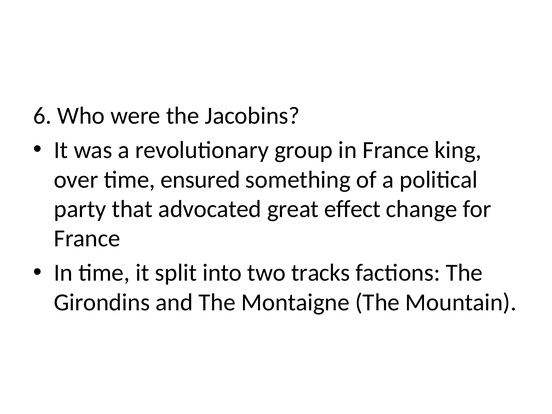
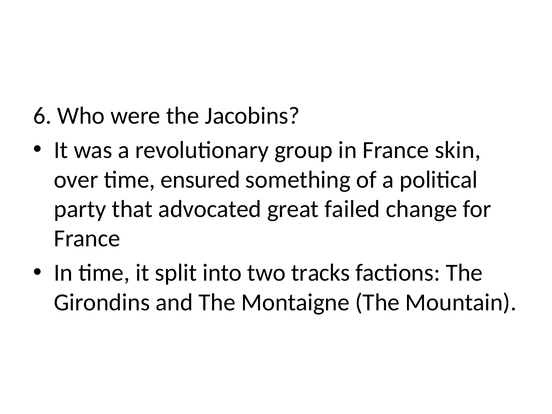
king: king -> skin (458, 150)
effect: effect -> failed (352, 209)
